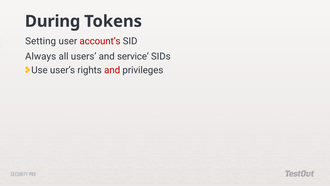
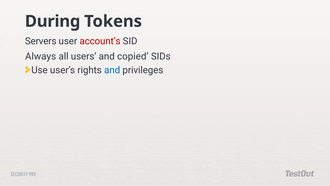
Setting: Setting -> Servers (41, 41)
service: service -> copied (133, 56)
and colour: red -> blue (112, 70)
